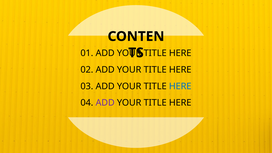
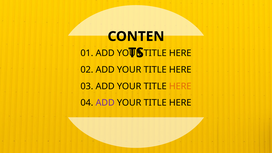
HERE colour: blue -> orange (180, 86)
